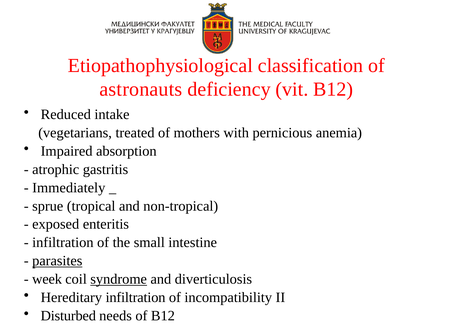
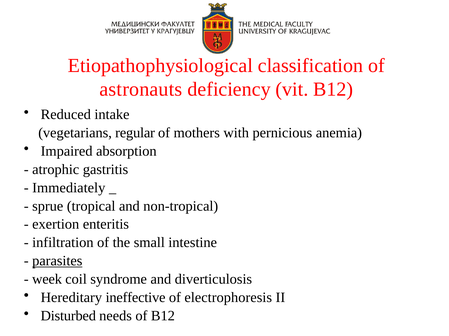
treated: treated -> regular (135, 133)
exposed: exposed -> exertion (56, 225)
syndrome underline: present -> none (119, 280)
Hereditary infiltration: infiltration -> ineffective (136, 298)
incompatibility: incompatibility -> electrophoresis (228, 298)
